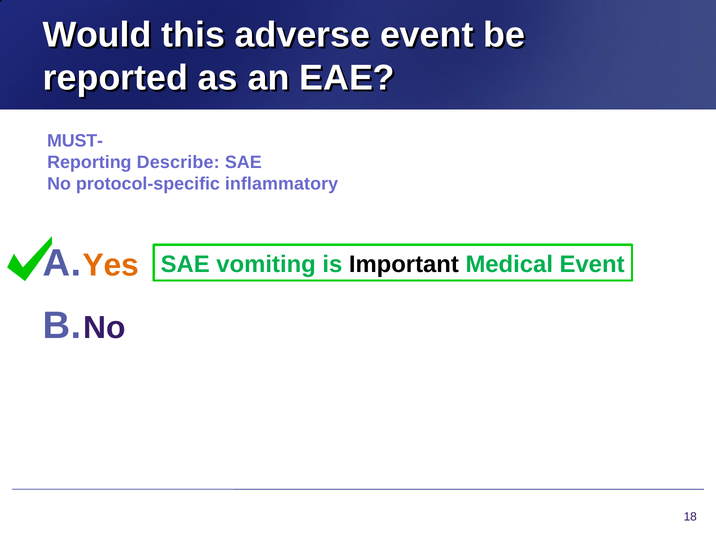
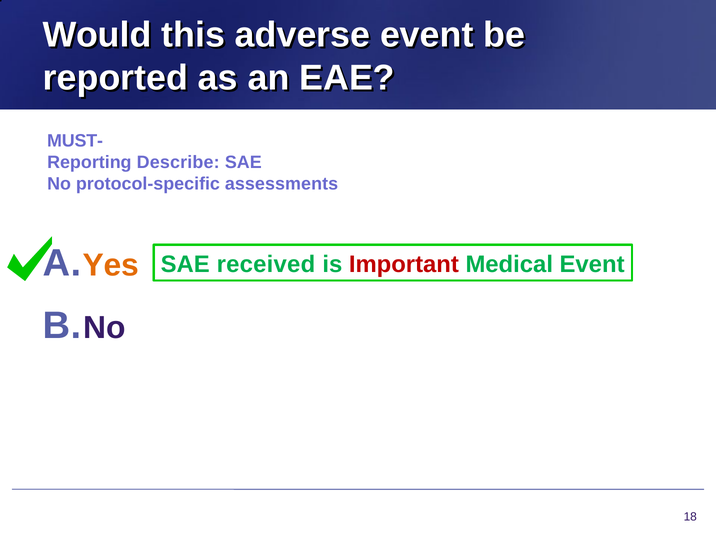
inflammatory: inflammatory -> assessments (282, 184)
vomiting: vomiting -> received (266, 264)
Important colour: black -> red (404, 264)
